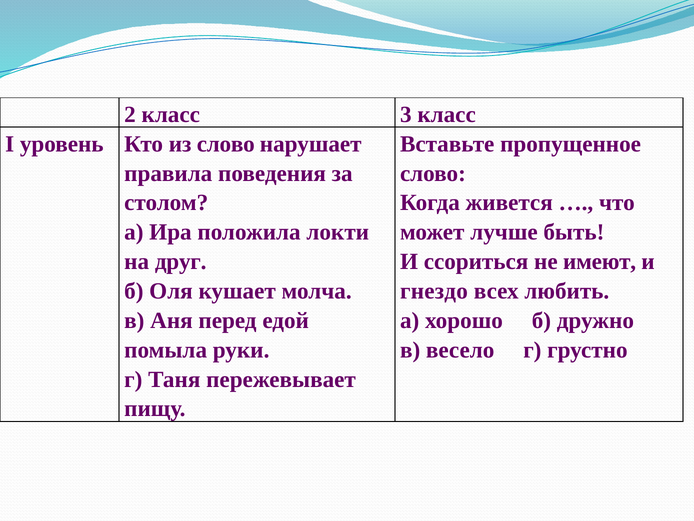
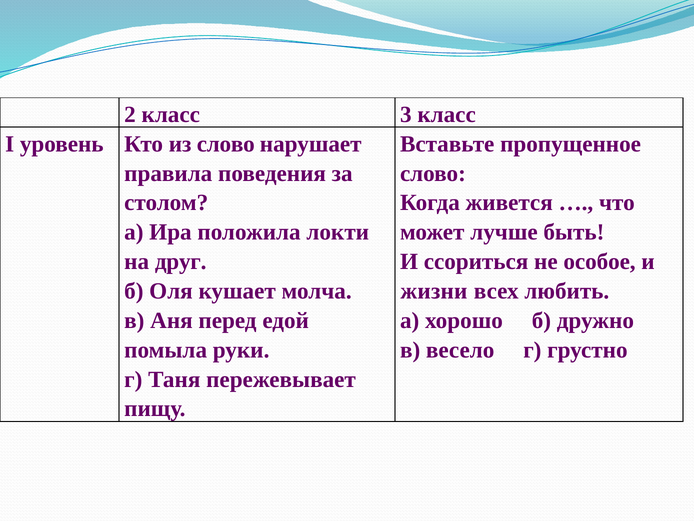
имеют: имеют -> особое (600, 261)
гнездо: гнездо -> жизни (434, 291)
